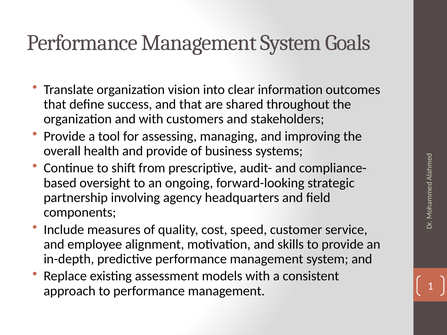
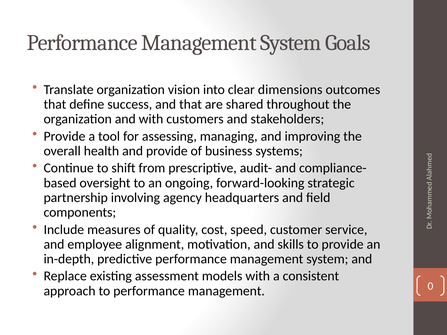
information: information -> dimensions (290, 90)
1: 1 -> 0 (430, 286)
